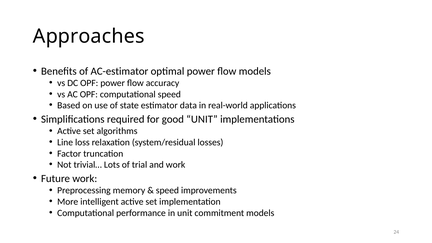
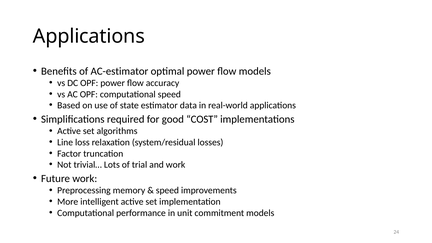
Approaches: Approaches -> Applications (89, 36)
good UNIT: UNIT -> COST (202, 119)
